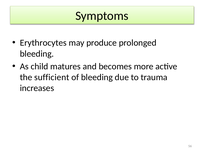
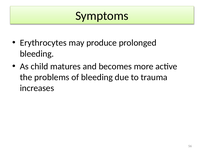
sufficient: sufficient -> problems (52, 77)
